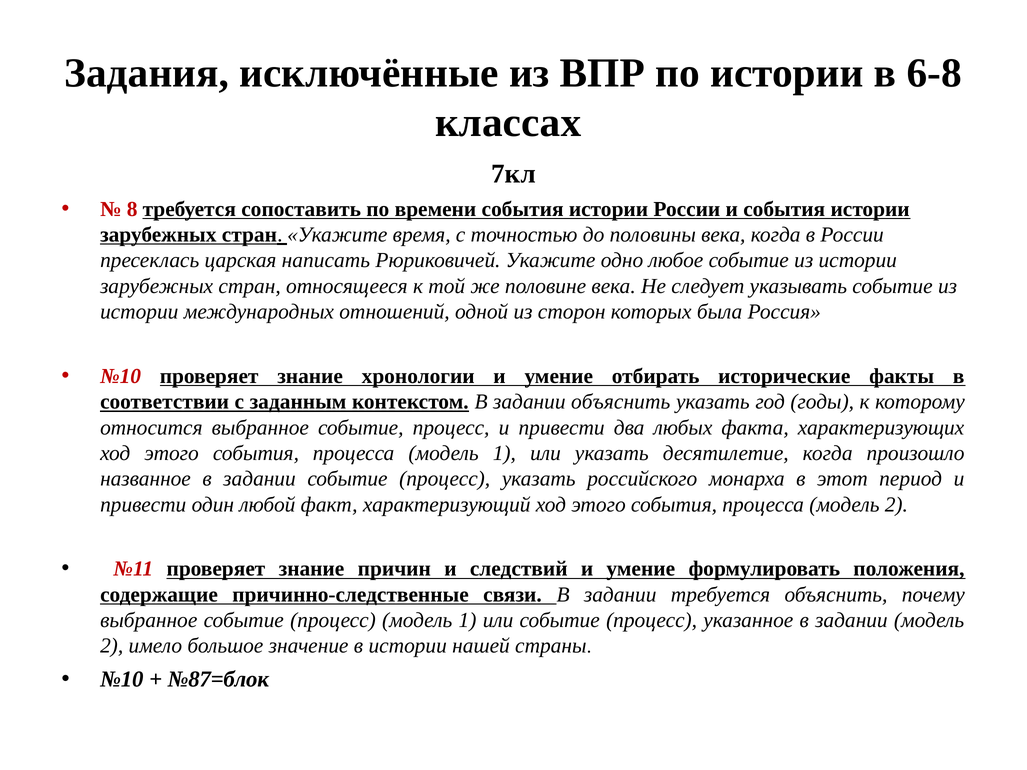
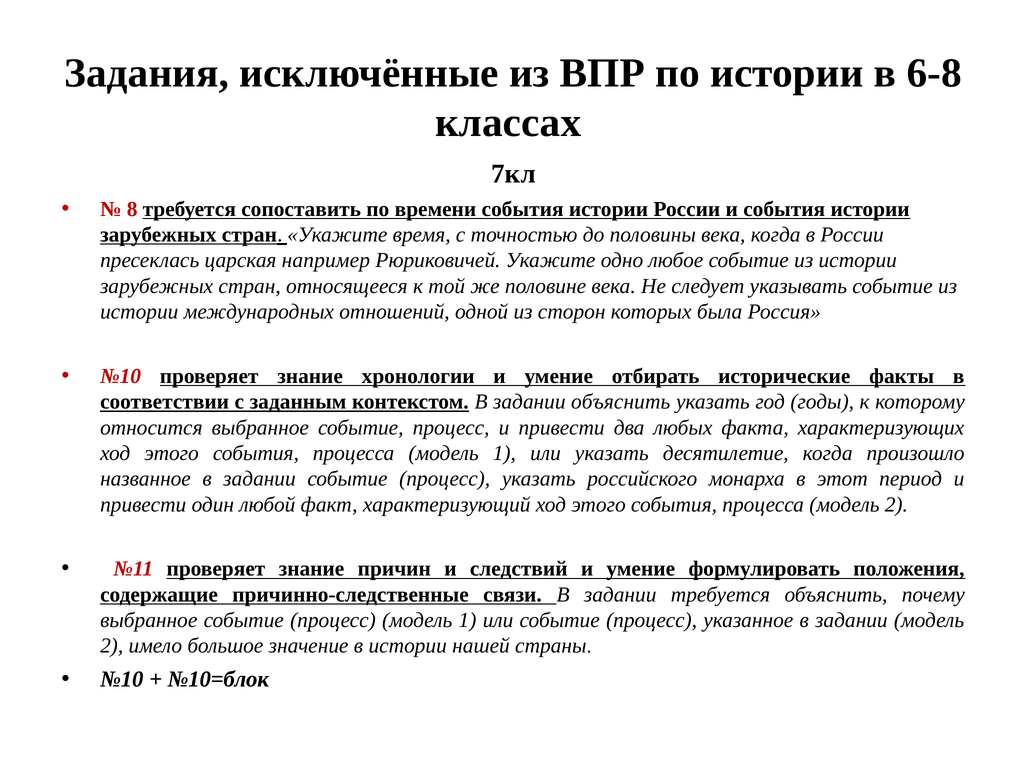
написать: написать -> например (326, 260)
№87=блок: №87=блок -> №10=блок (218, 680)
